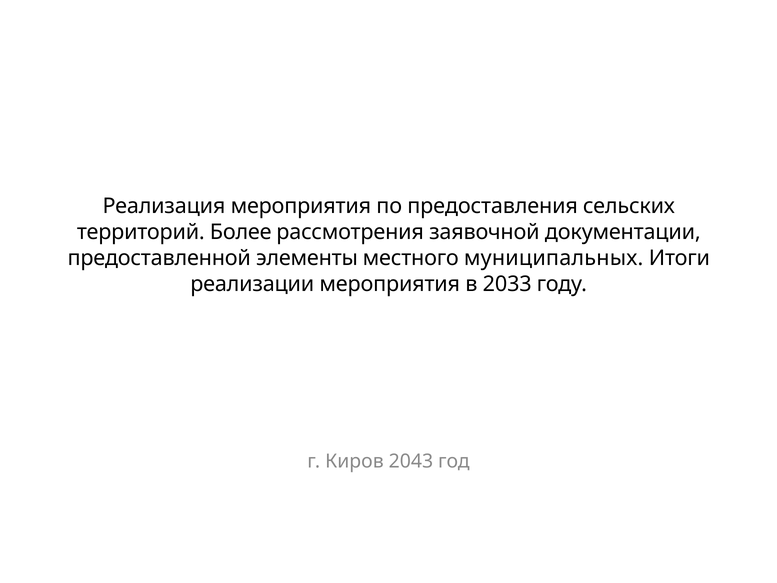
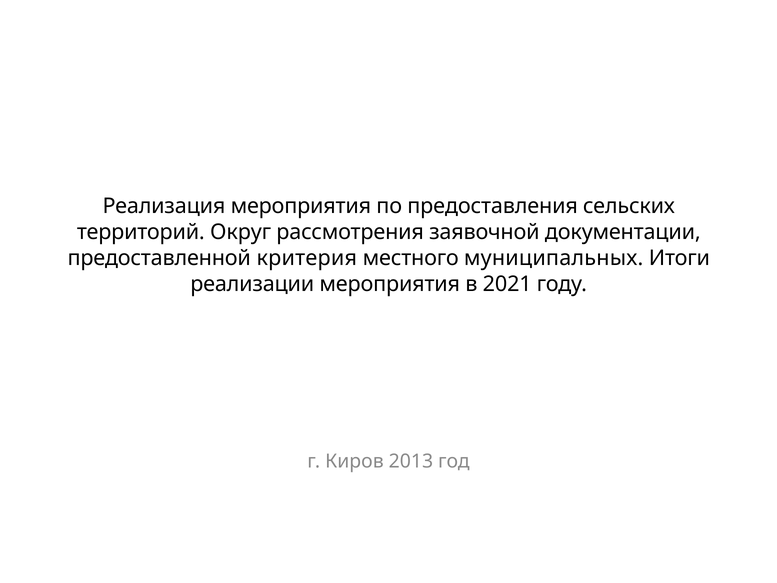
Более: Более -> Округ (241, 232)
элементы: элементы -> критерия (307, 258)
2033: 2033 -> 2021 (507, 284)
2043: 2043 -> 2013 (411, 461)
